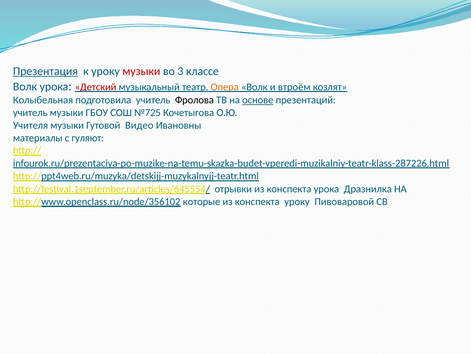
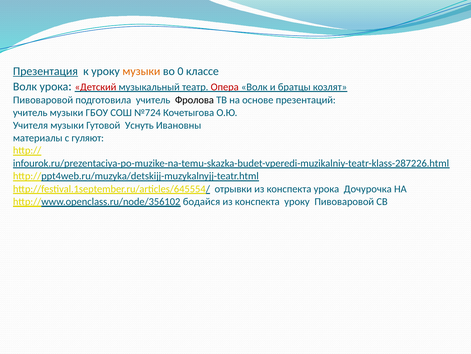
музыки colour: red -> orange (141, 71)
3: 3 -> 0 (180, 71)
Опера colour: orange -> red (225, 87)
втроём: втроём -> братцы (294, 87)
Колыбельная: Колыбельная -> Пивоваровой (43, 100)
основе underline: present -> none (258, 100)
№725: №725 -> №724 (147, 112)
Видео: Видео -> Уснуть (139, 125)
Дразнилка: Дразнилка -> Дочурочка (368, 189)
которые: которые -> бодайся (202, 201)
